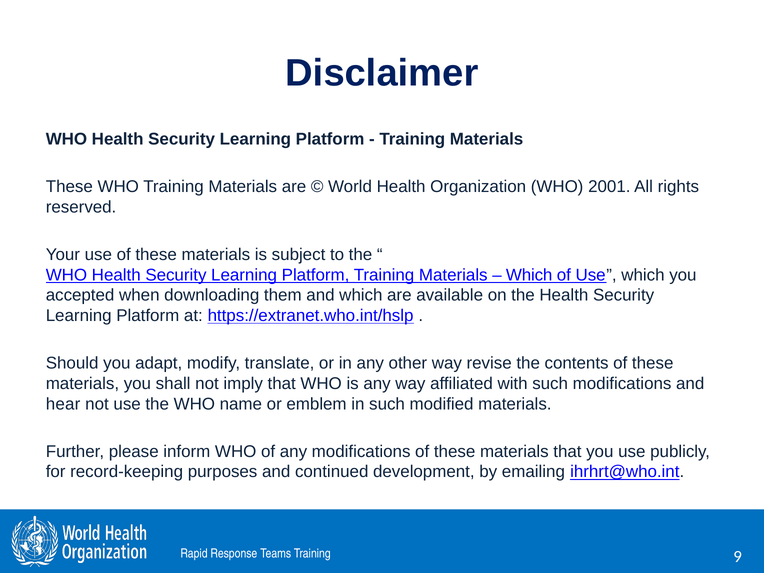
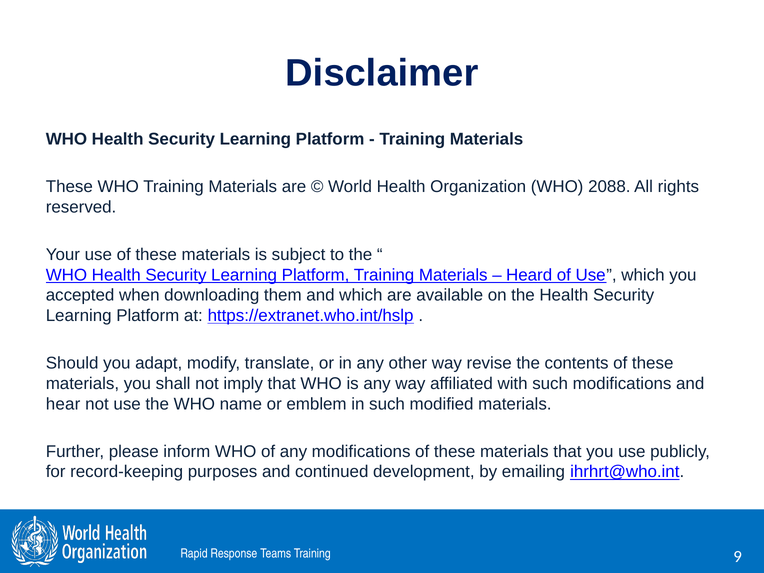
2001: 2001 -> 2088 (609, 187)
Which: Which -> Heard (529, 275)
